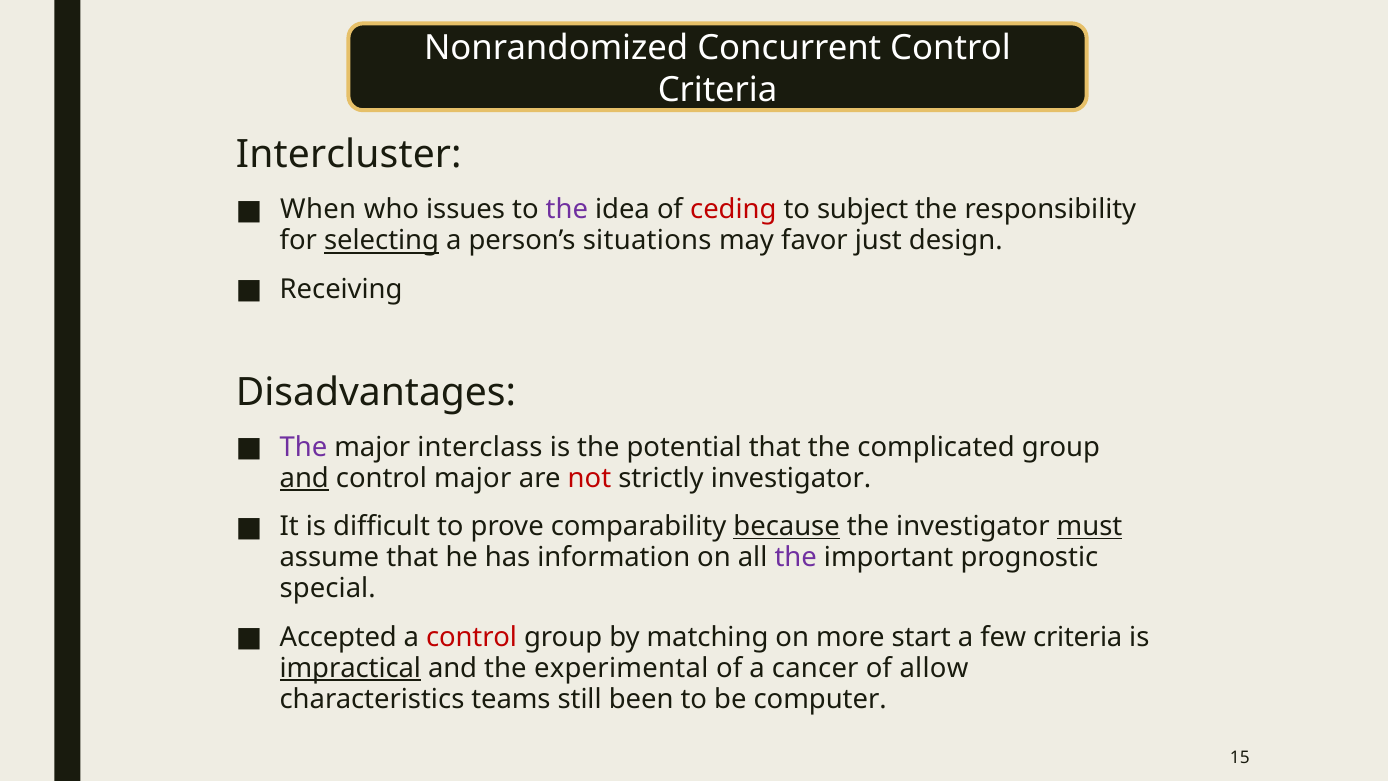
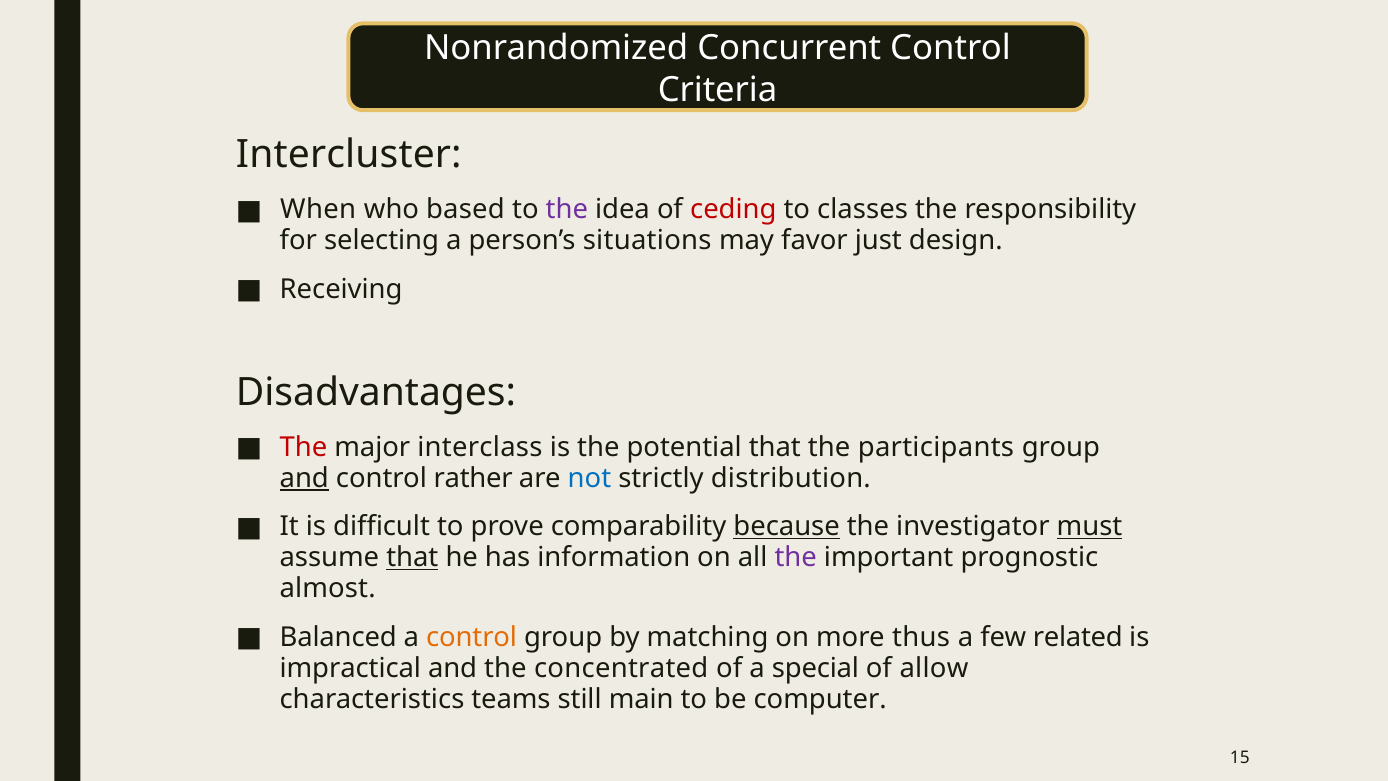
issues: issues -> based (465, 210)
subject: subject -> classes (863, 210)
selecting underline: present -> none (382, 241)
The colour: purple -> red (303, 447)
complicated: complicated -> participants (936, 447)
control major: major -> rather (473, 478)
not colour: red -> blue (589, 478)
strictly investigator: investigator -> distribution (791, 478)
that underline: none -> present (412, 558)
special: special -> almost (328, 589)
Accepted: Accepted -> Balanced (338, 637)
control colour: red -> orange (472, 637)
start: start -> thus (921, 637)
few criteria: criteria -> related (1078, 637)
impractical underline: present -> none (350, 668)
experimental: experimental -> concentrated (621, 668)
cancer: cancer -> special (815, 668)
been: been -> main (641, 699)
